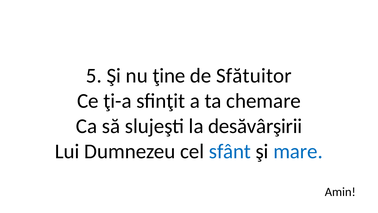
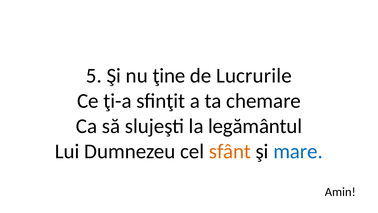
Sfătuitor: Sfătuitor -> Lucrurile (254, 76)
desăvârşirii: desăvârşirii -> legământul (255, 126)
sfânt colour: blue -> orange (230, 151)
